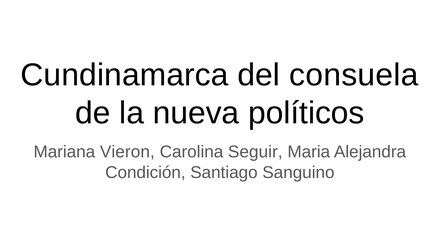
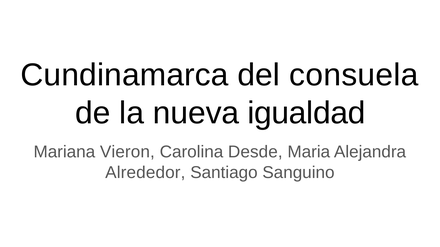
políticos: políticos -> igualdad (306, 113)
Seguir: Seguir -> Desde (255, 152)
Condición: Condición -> Alrededor (145, 173)
